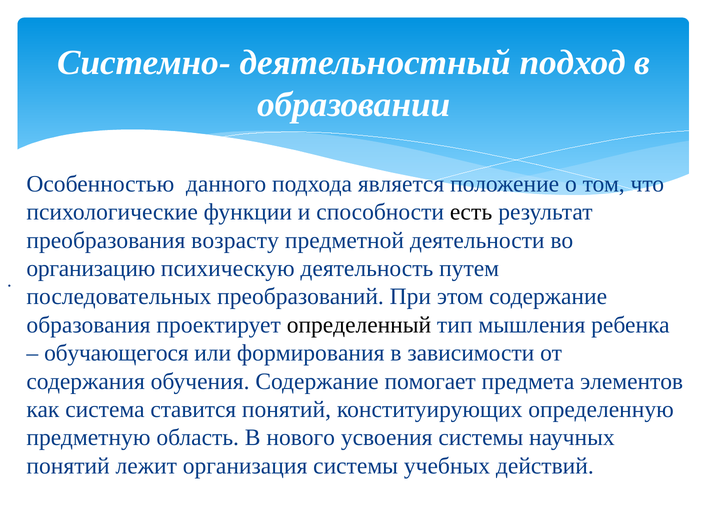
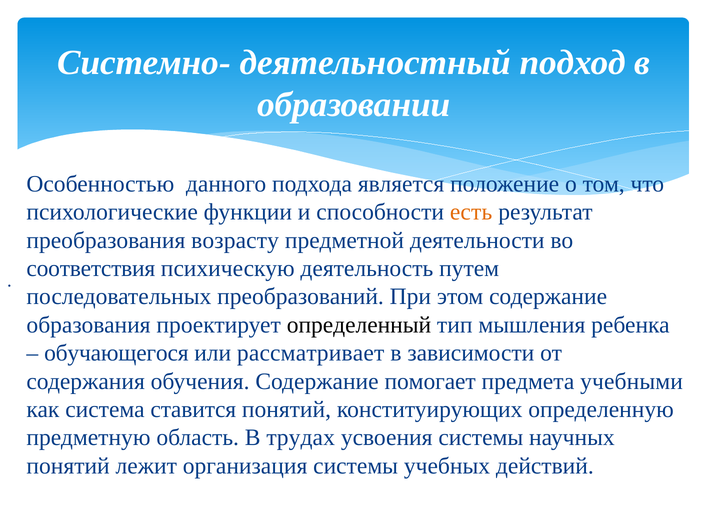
есть colour: black -> orange (471, 212)
организацию: организацию -> соответствия (91, 269)
формирования: формирования -> рассматривает (311, 353)
элементов: элементов -> учебными (632, 382)
нового: нового -> трудах (301, 438)
